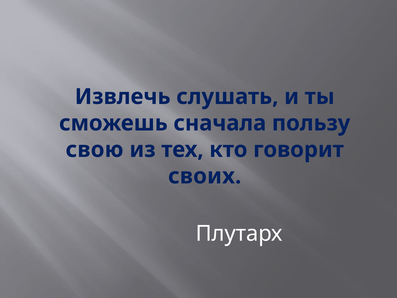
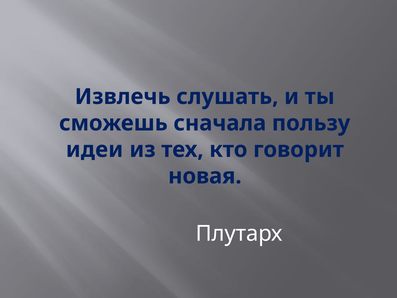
свою: свою -> идеи (94, 150)
своих: своих -> новая (205, 176)
